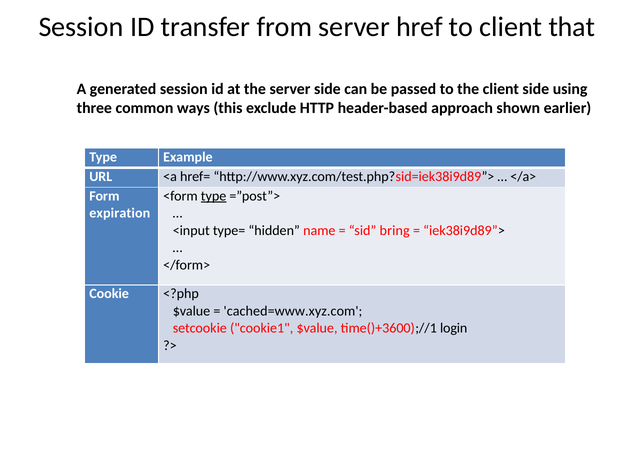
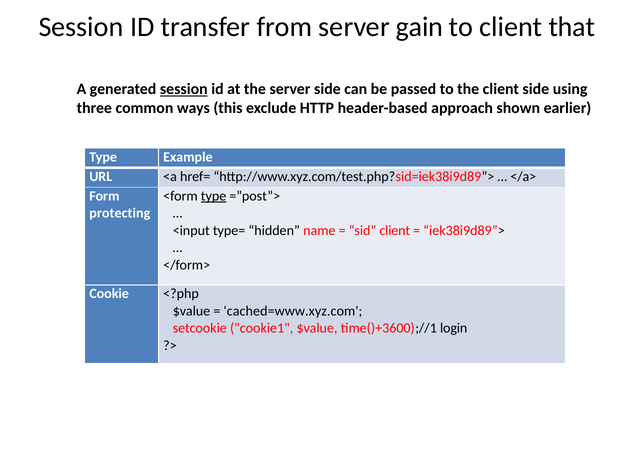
href: href -> gain (420, 27)
session underline: none -> present (184, 89)
expiration: expiration -> protecting (120, 213)
sid bring: bring -> client (395, 230)
